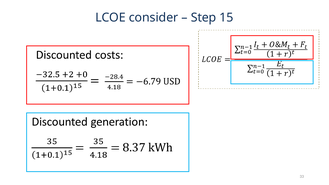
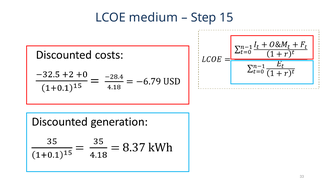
consider: consider -> medium (153, 18)
